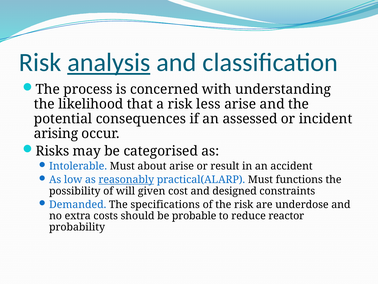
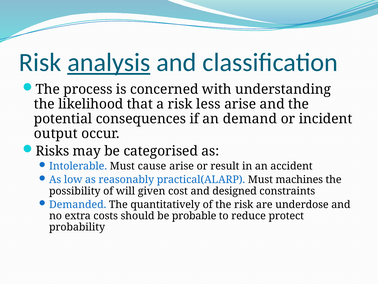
assessed: assessed -> demand (250, 119)
arising: arising -> output (56, 133)
about: about -> cause (152, 166)
reasonably underline: present -> none (126, 179)
functions: functions -> machines (299, 179)
specifications: specifications -> quantitatively (165, 204)
reactor: reactor -> protect (286, 216)
